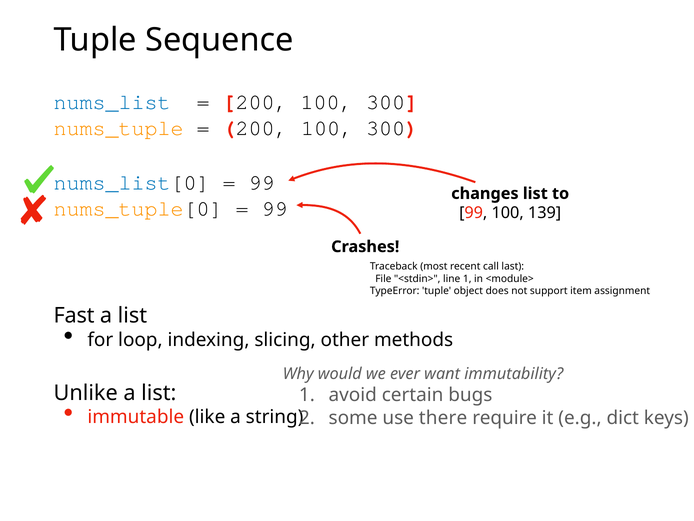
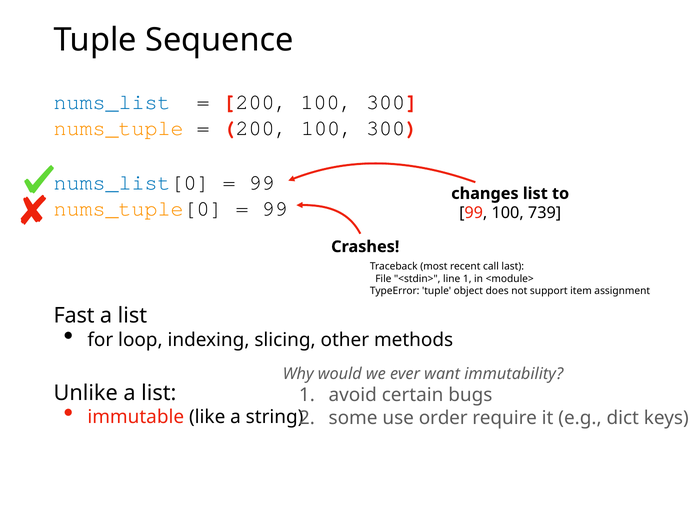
139: 139 -> 739 (545, 213)
there: there -> order (443, 418)
